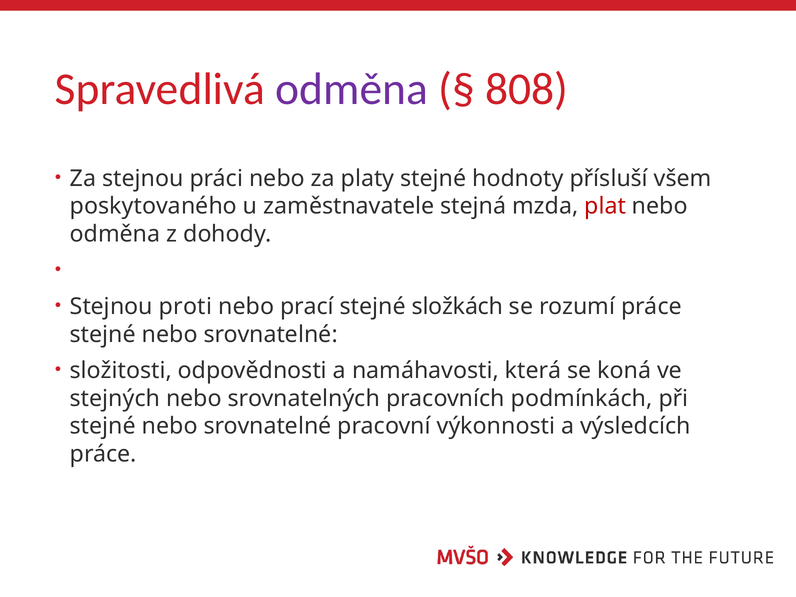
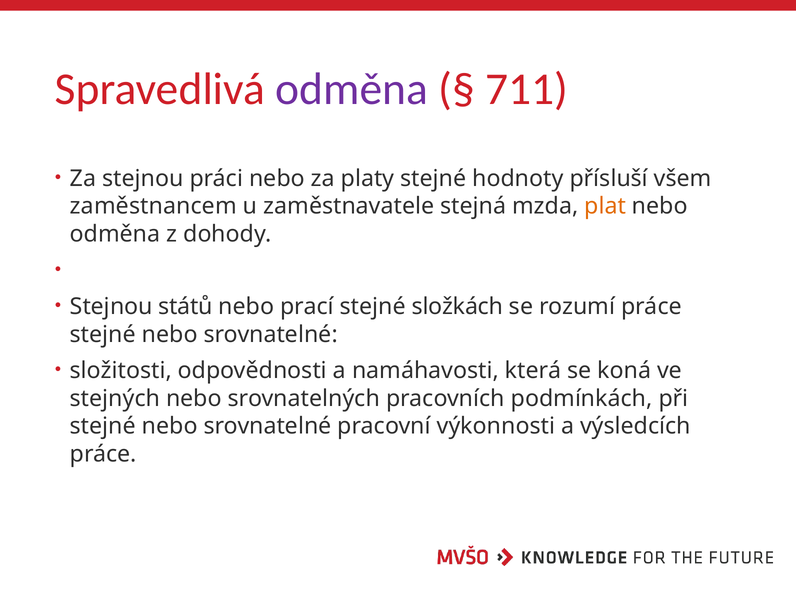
808: 808 -> 711 (527, 89)
poskytovaného: poskytovaného -> zaměstnancem (153, 206)
plat colour: red -> orange (605, 206)
proti: proti -> států (186, 307)
